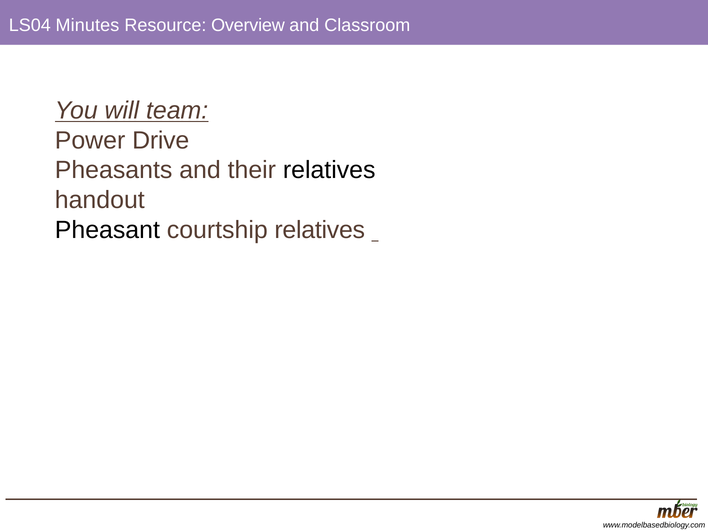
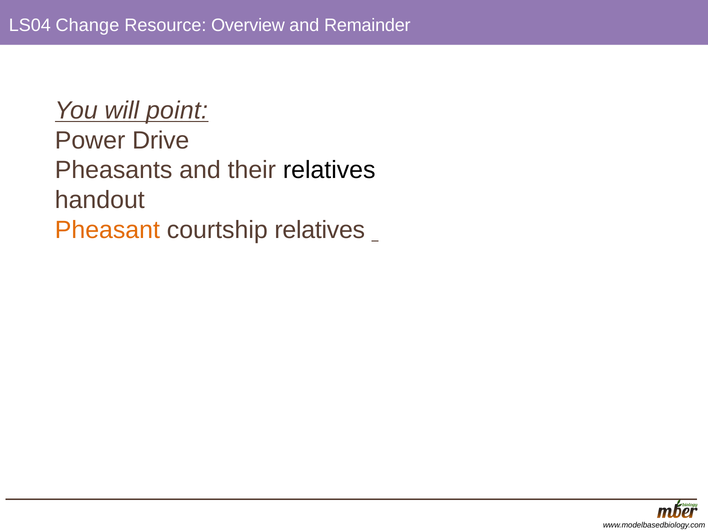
Minutes: Minutes -> Change (87, 26)
Classroom: Classroom -> Remainder (367, 26)
team: team -> point (177, 111)
Pheasant colour: black -> orange (107, 230)
